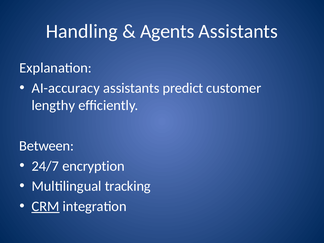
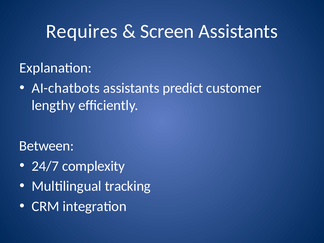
Handling: Handling -> Requires (82, 31)
Agents: Agents -> Screen (167, 31)
AI-accuracy: AI-accuracy -> AI-chatbots (66, 88)
encryption: encryption -> complexity (93, 166)
CRM underline: present -> none (45, 206)
